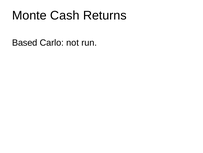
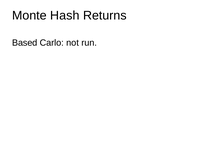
Cash: Cash -> Hash (65, 15)
